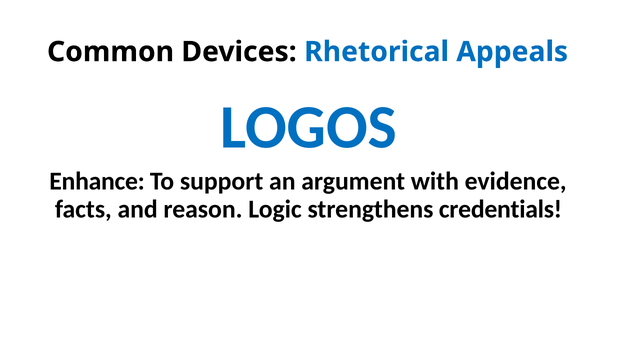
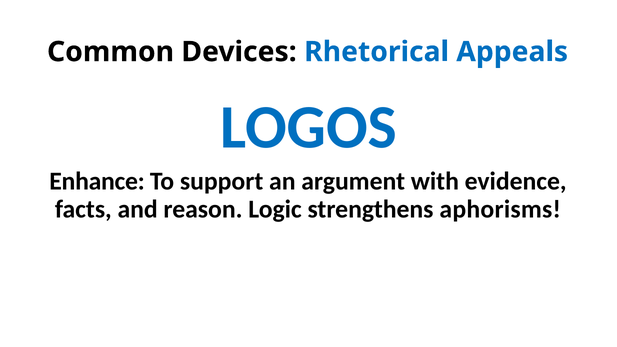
credentials: credentials -> aphorisms (500, 209)
